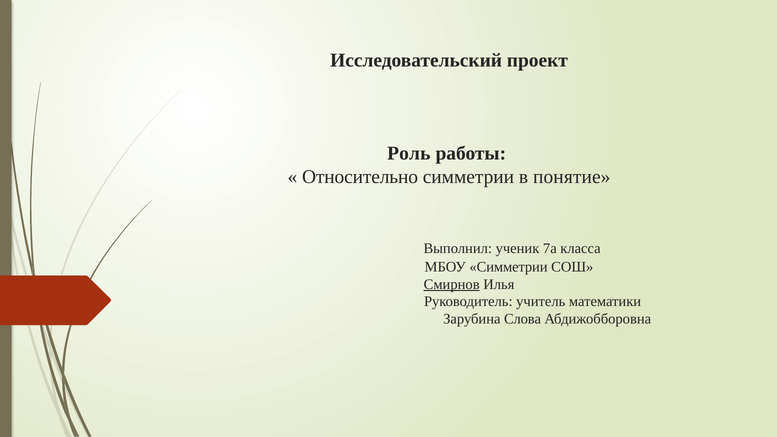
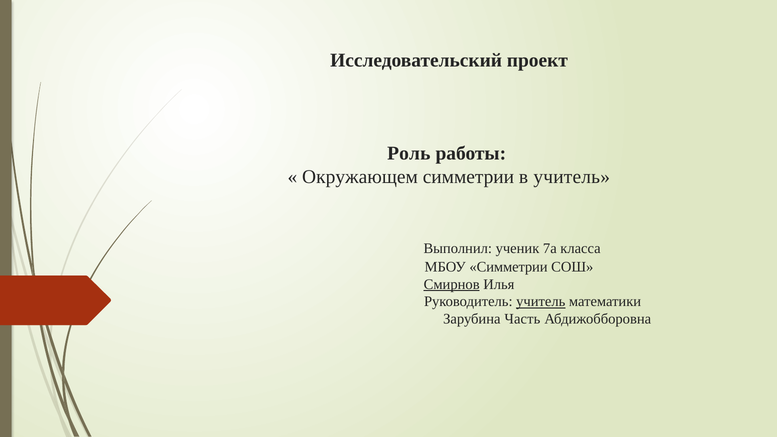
Относительно: Относительно -> Окружающем (360, 177)
в понятие: понятие -> учитель (572, 177)
учитель underline: none -> present (541, 302)
Слова: Слова -> Часть (522, 319)
